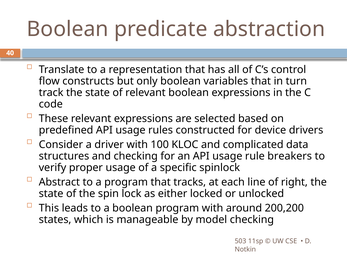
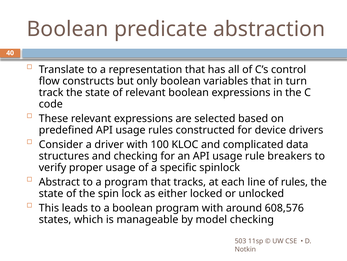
of right: right -> rules (294, 182)
200,200: 200,200 -> 608,576 (284, 208)
